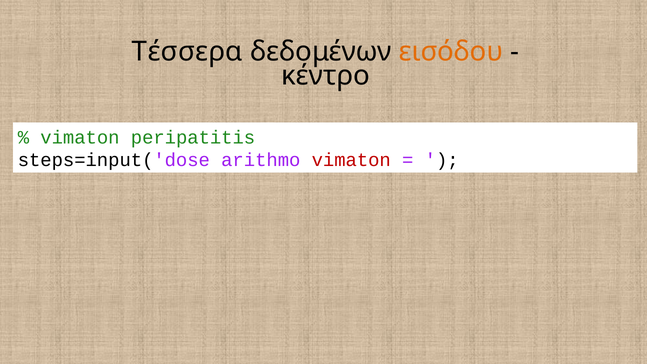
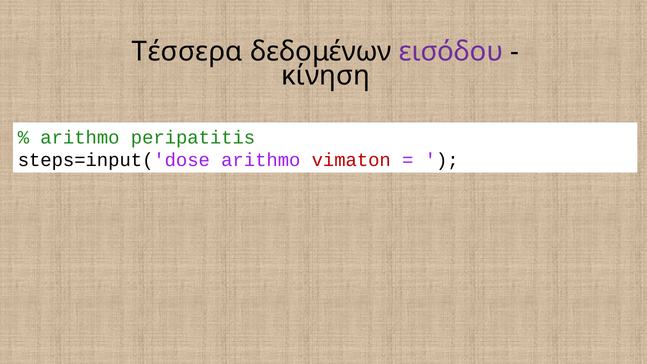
εισόδου colour: orange -> purple (451, 52)
κέντρο: κέντρο -> κίνηση (326, 76)
vimaton: vimaton -> arithmo (80, 137)
